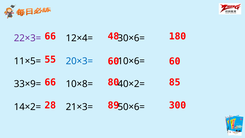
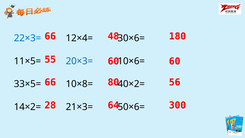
22×3= colour: purple -> blue (27, 38)
85: 85 -> 56 (175, 82)
33×9=: 33×9= -> 33×5= (27, 84)
89: 89 -> 64 (113, 105)
